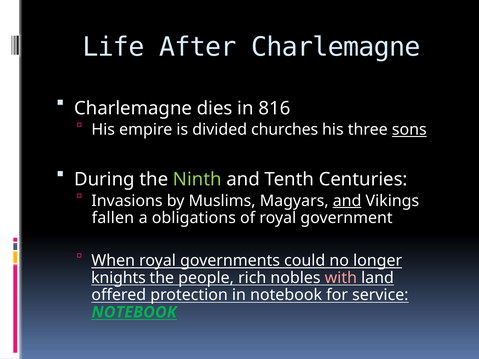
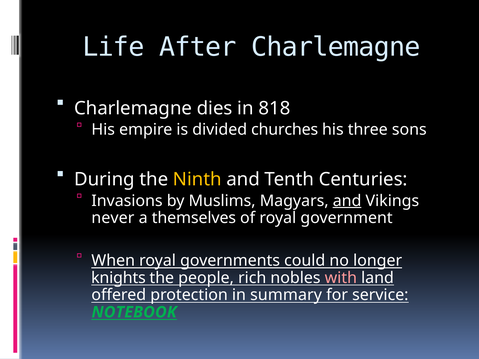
816: 816 -> 818 (274, 108)
sons underline: present -> none (409, 130)
Ninth colour: light green -> yellow (197, 179)
fallen: fallen -> never (113, 218)
obligations: obligations -> themselves (194, 218)
in notebook: notebook -> summary (286, 295)
